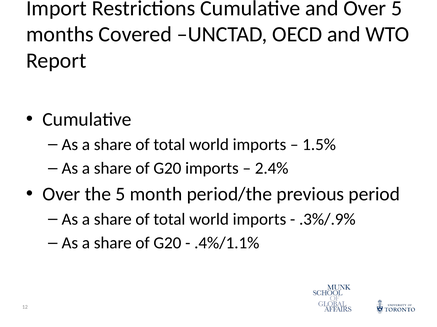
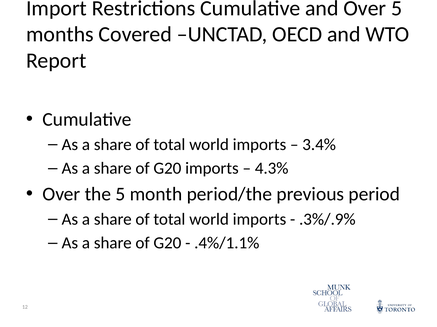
1.5%: 1.5% -> 3.4% (319, 145)
2.4%: 2.4% -> 4.3% (272, 169)
